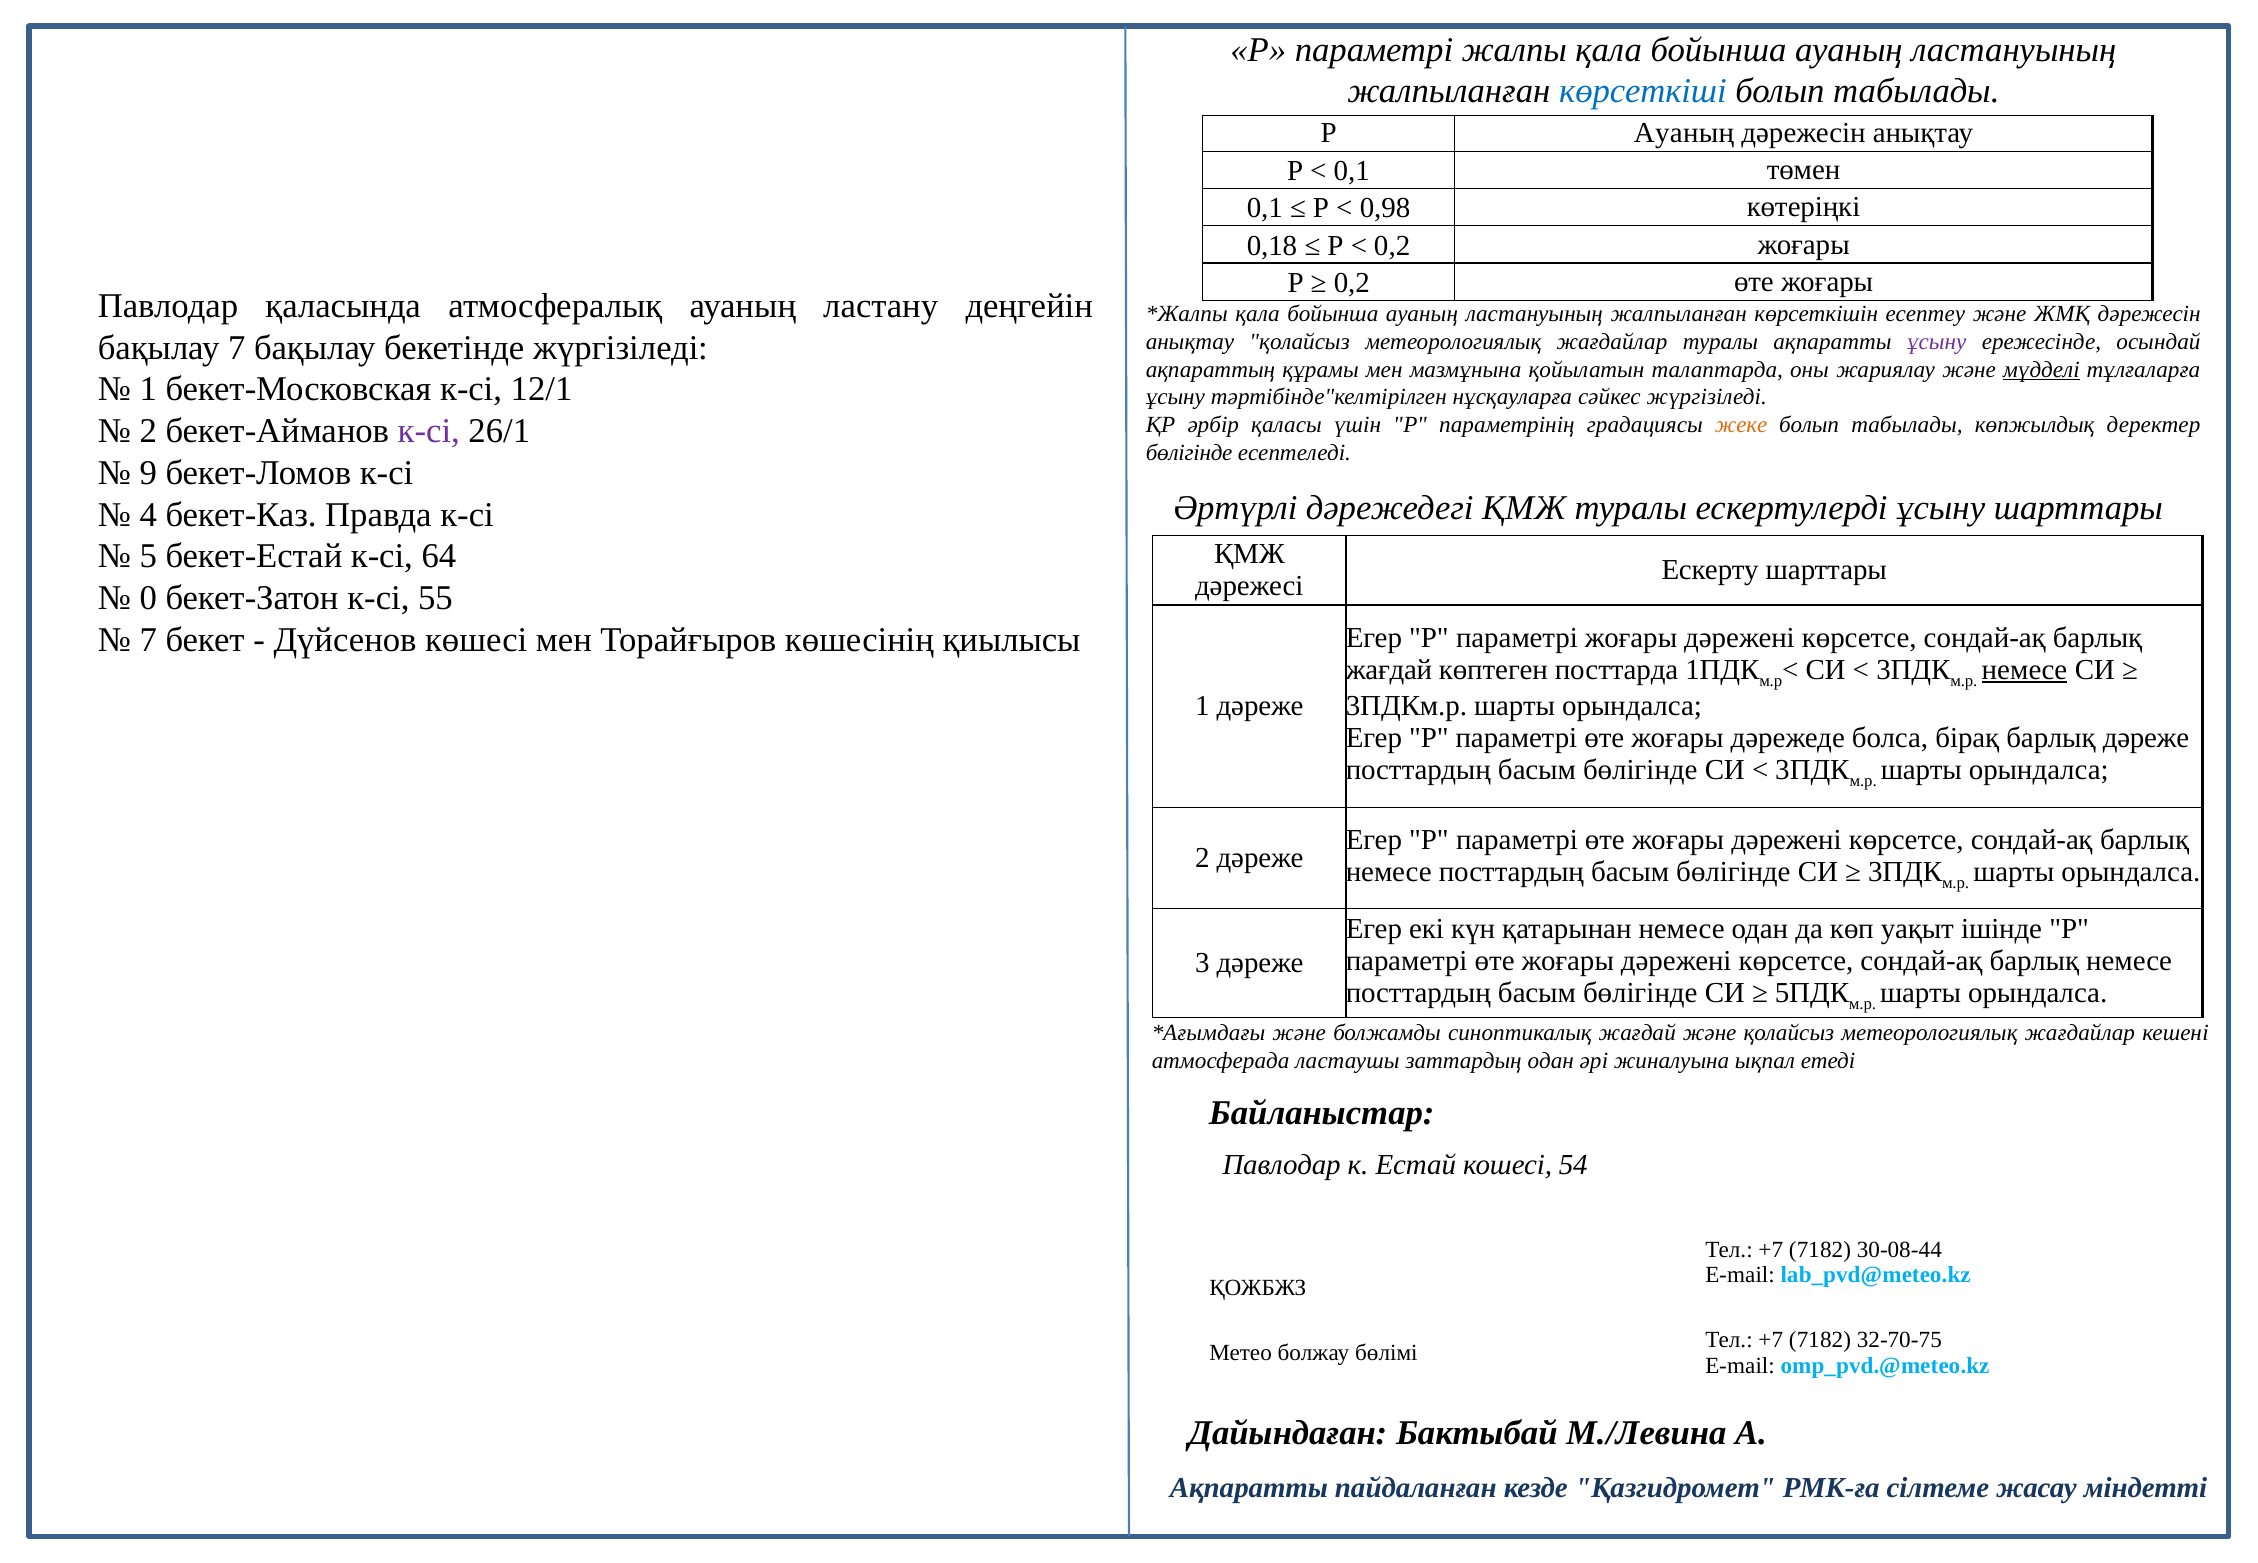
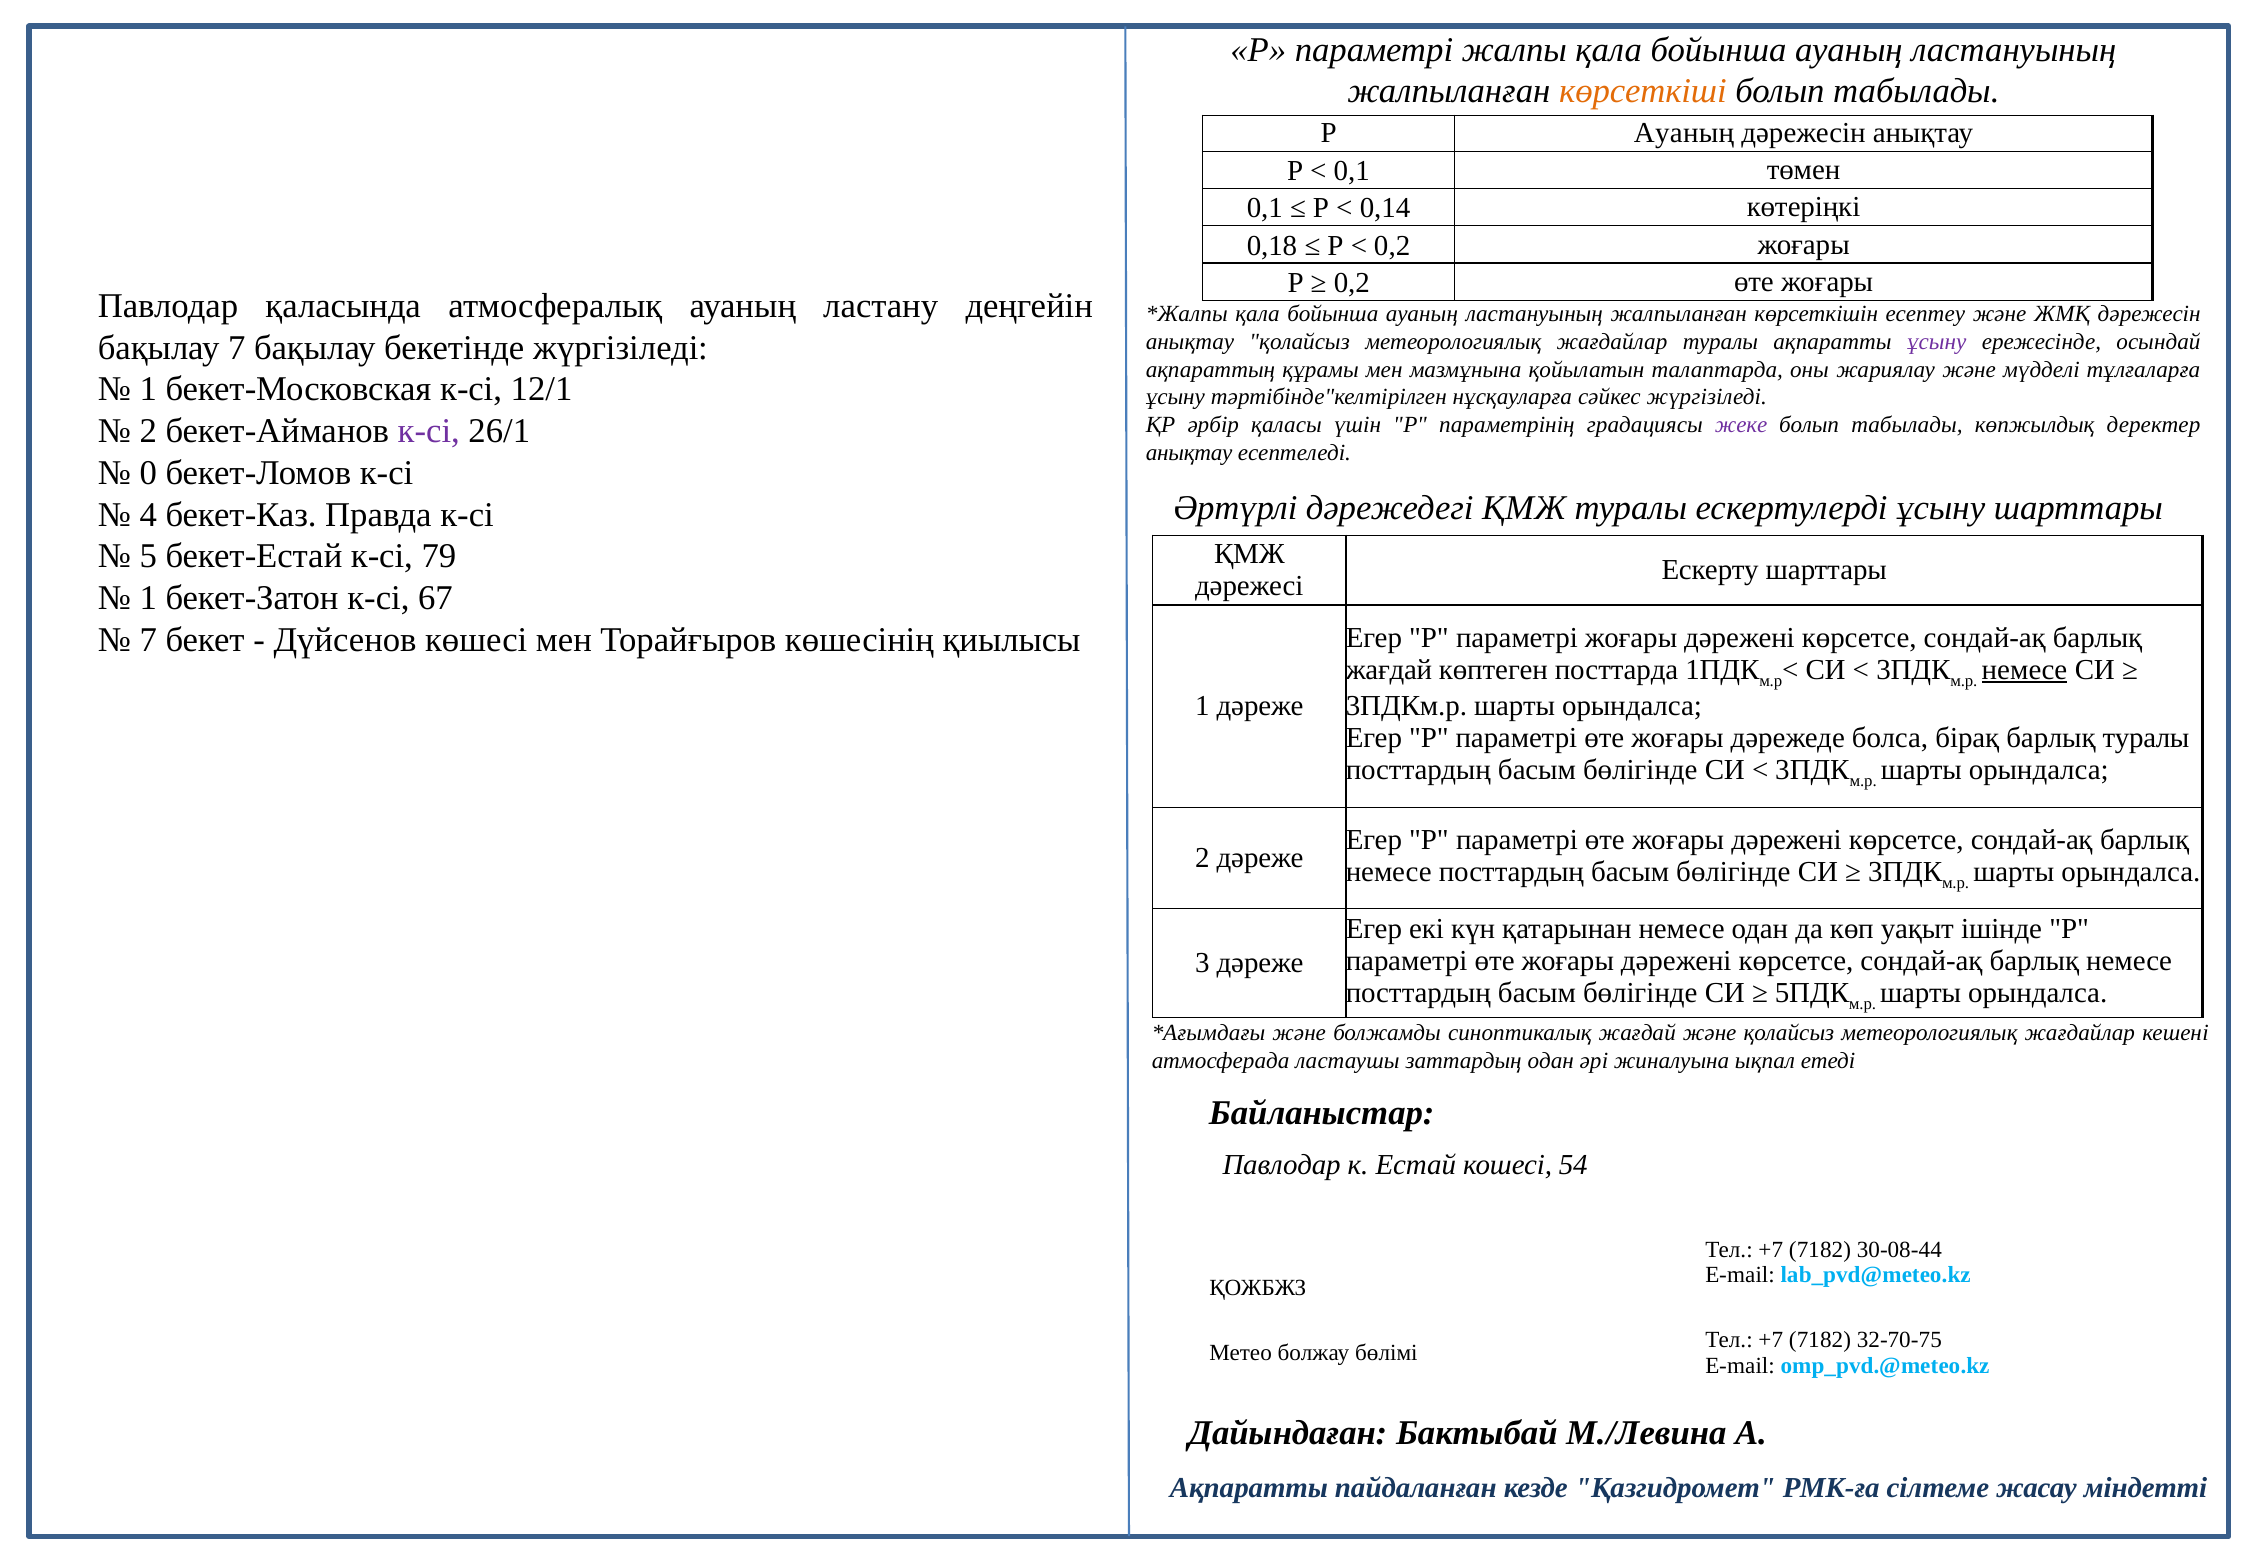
көрсеткіші colour: blue -> orange (1643, 91)
0,98: 0,98 -> 0,14 (1385, 208)
мүдделі underline: present -> none (2041, 370)
жеке colour: orange -> purple (1741, 425)
бөлігінде: бөлігінде -> анықтау (1189, 453)
9: 9 -> 0 (148, 473)
64: 64 -> 79 (439, 556)
0: 0 -> 1 (148, 598)
55: 55 -> 67 (435, 598)
барлық дәреже: дәреже -> туралы (2146, 738)
